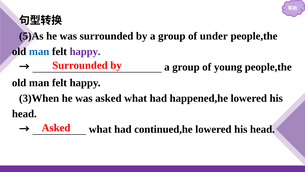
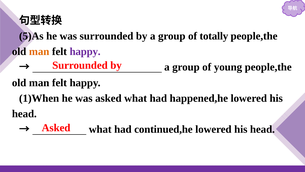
under: under -> totally (214, 36)
man colour: blue -> orange (39, 51)
3)When: 3)When -> 1)When (39, 98)
